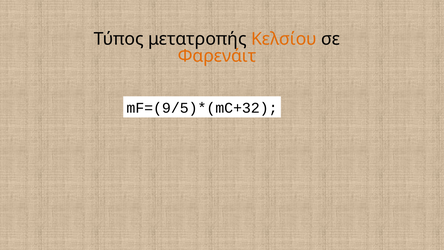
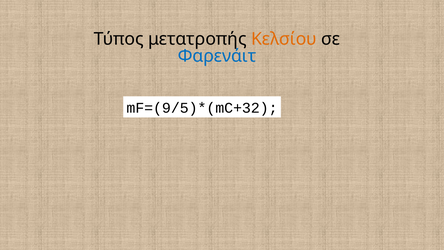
Φαρενάιτ colour: orange -> blue (217, 56)
